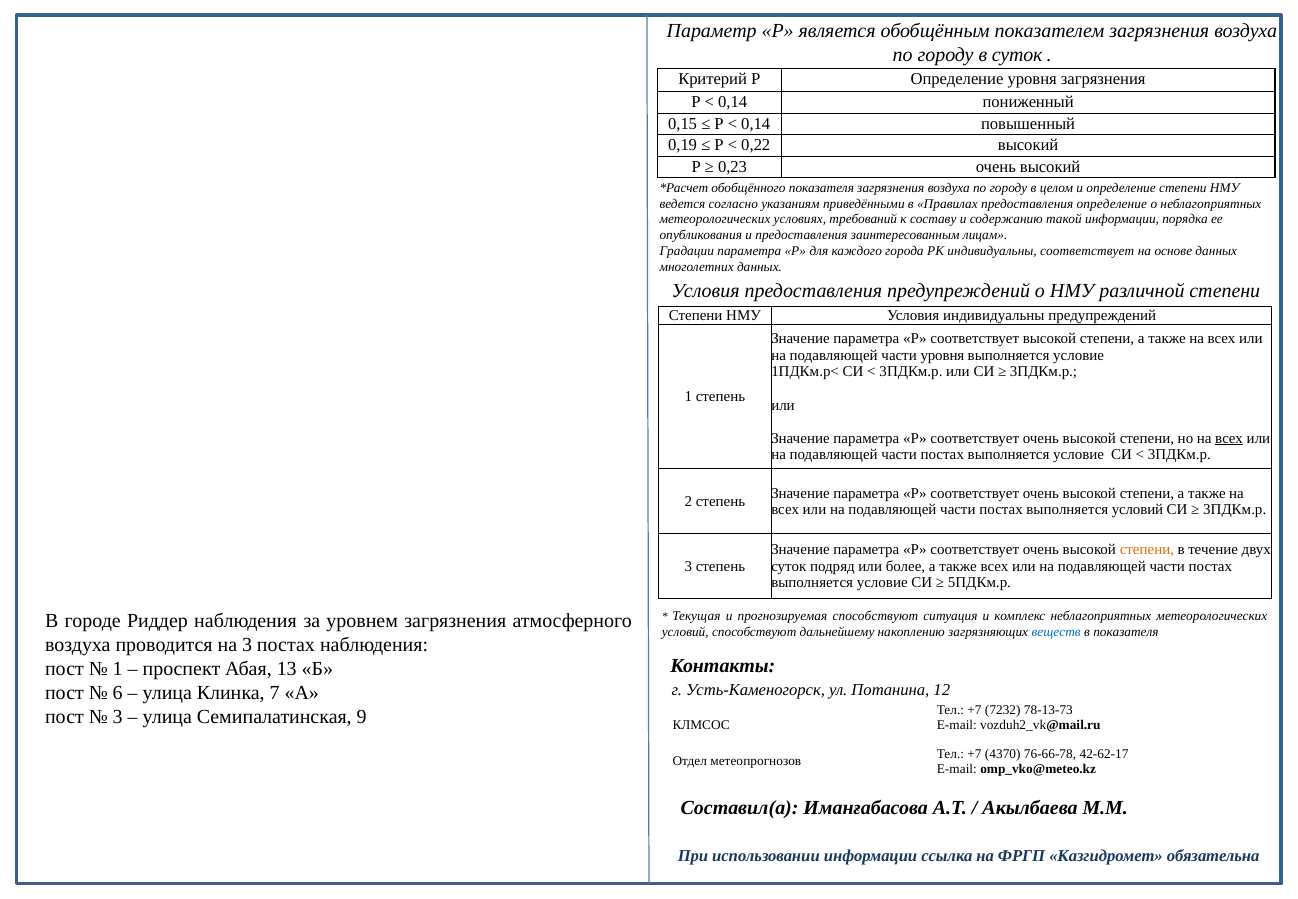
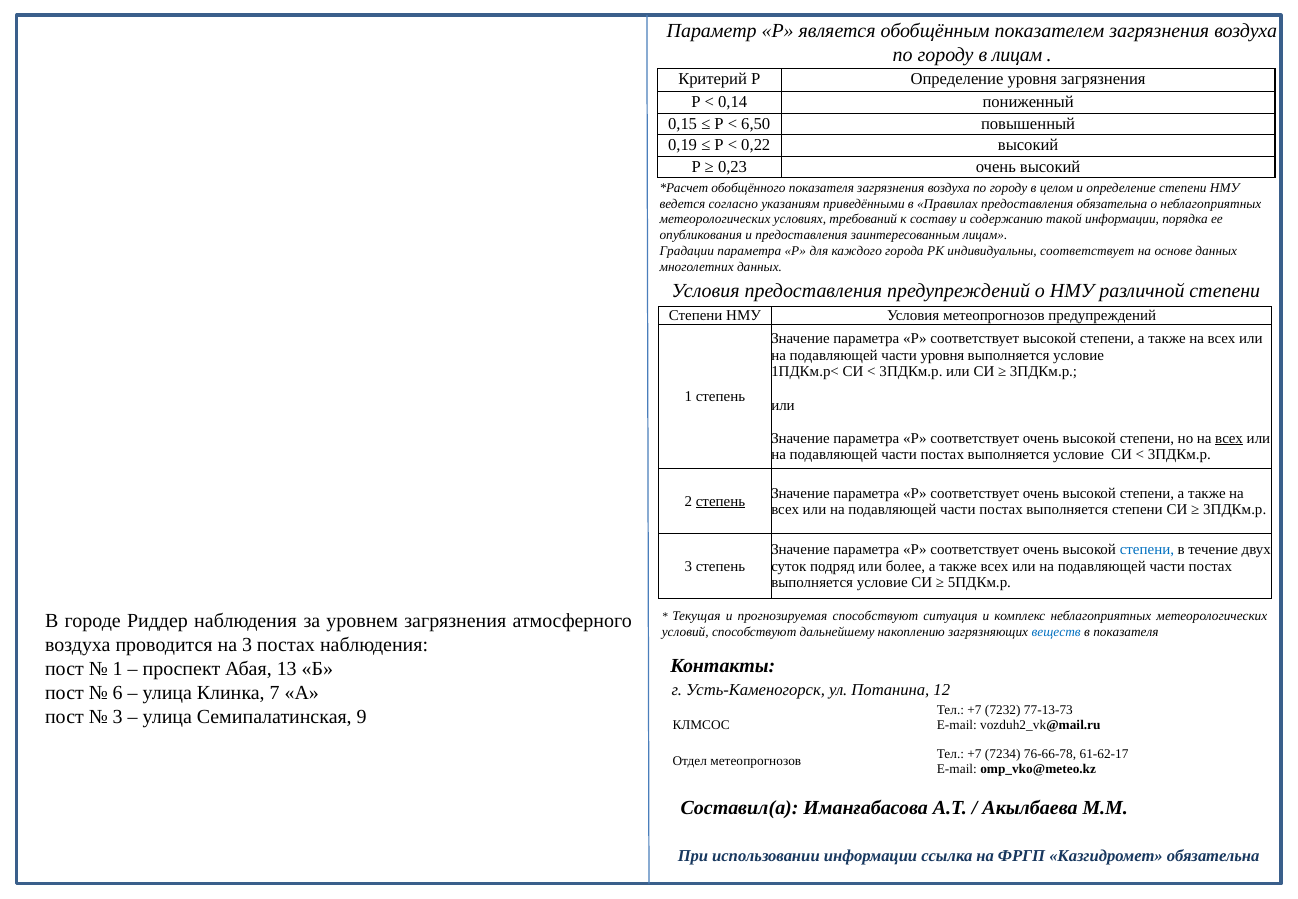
в суток: суток -> лицам (1017, 55)
0,14: 0,14 -> 6,50 (756, 124)
предоставления определение: определение -> обязательна (1112, 204)
Условия индивидуальны: индивидуальны -> метеопрогнозов (994, 316)
степень underline: none -> present (721, 501)
выполняется условий: условий -> степени (1137, 510)
степени colour: orange -> blue (1147, 550)
78-13-73: 78-13-73 -> 77-13-73 (1048, 710)
4370: 4370 -> 7234 (1003, 754)
42-62-17: 42-62-17 -> 61-62-17 (1104, 754)
